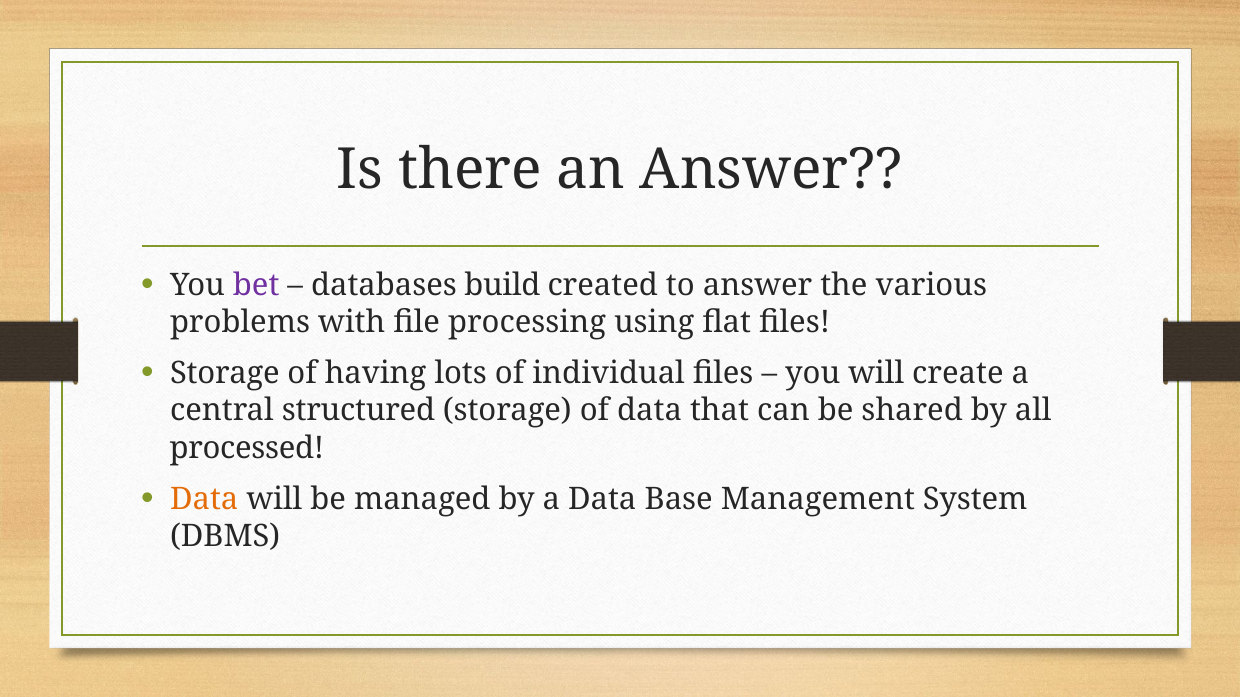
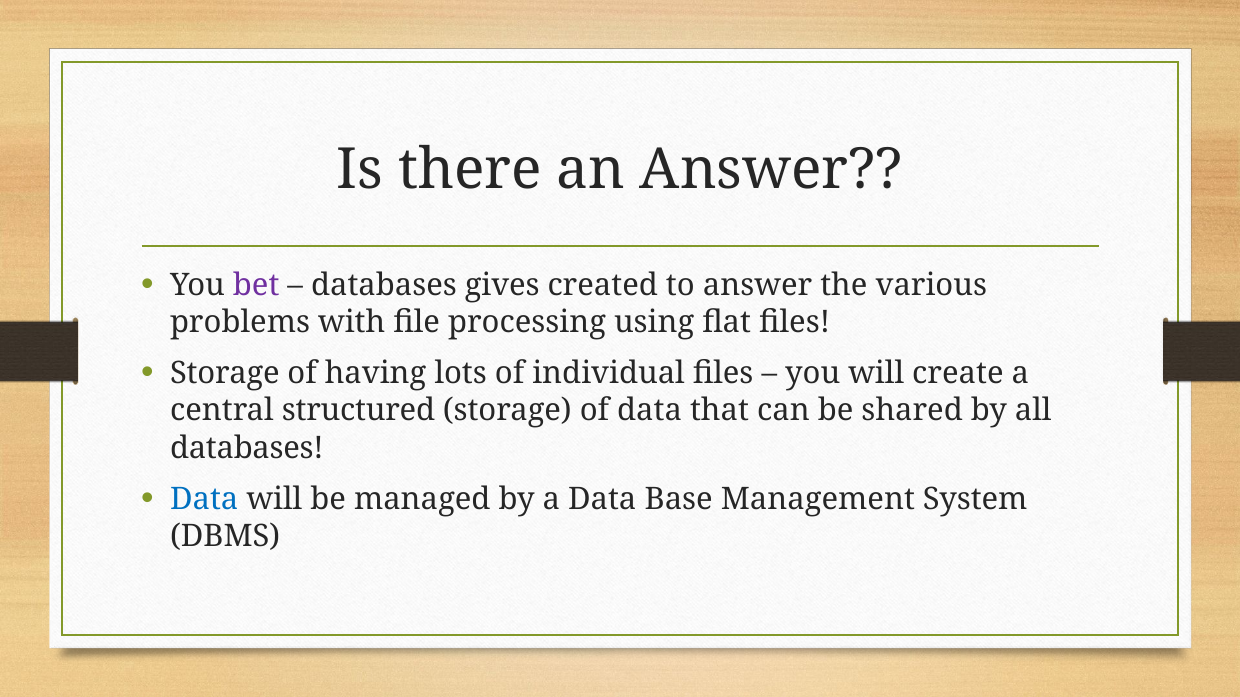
build: build -> gives (502, 285)
processed: processed -> databases (247, 448)
Data colour: orange -> blue (204, 499)
